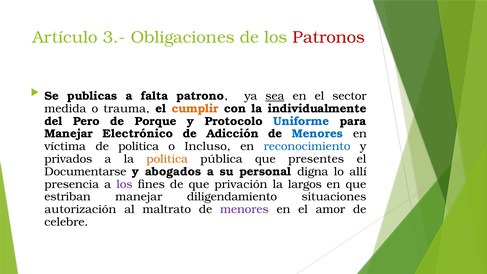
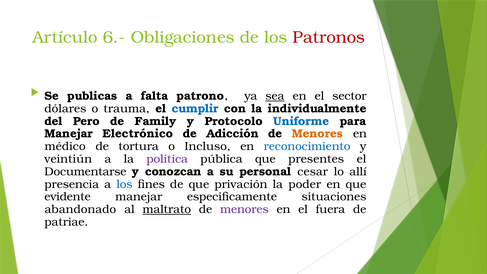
3.-: 3.- -> 6.- (114, 37)
medida: medida -> dólares (65, 109)
cumplir colour: orange -> blue (195, 109)
Porque: Porque -> Family (156, 121)
Menores colour: blue -> orange (317, 134)
víctima: víctima -> médico (65, 146)
de politica: politica -> tortura (139, 146)
privados: privados -> veintiún (68, 159)
politica colour: orange -> purple (167, 159)
abogados: abogados -> conozcan (173, 172)
digna: digna -> cesar (313, 172)
los colour: purple -> blue (124, 184)
largos: largos -> poder (305, 184)
estriban: estriban -> evidente (68, 197)
diligendamiento: diligendamiento -> especificamente (232, 197)
autorización: autorización -> abandonado (80, 209)
maltrato underline: none -> present (167, 209)
amor: amor -> fuera (330, 209)
celebre: celebre -> patriae (66, 222)
